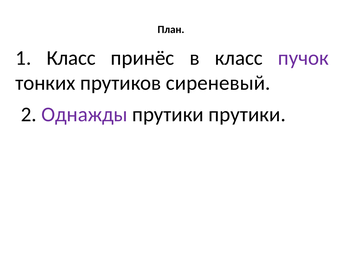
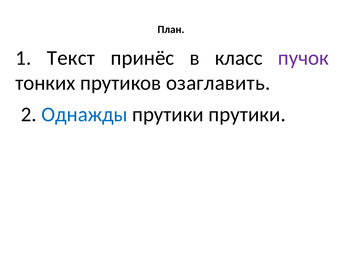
1 Класс: Класс -> Текст (71, 58)
сиреневый: сиреневый -> озаглавить (218, 83)
Однажды colour: purple -> blue (84, 114)
